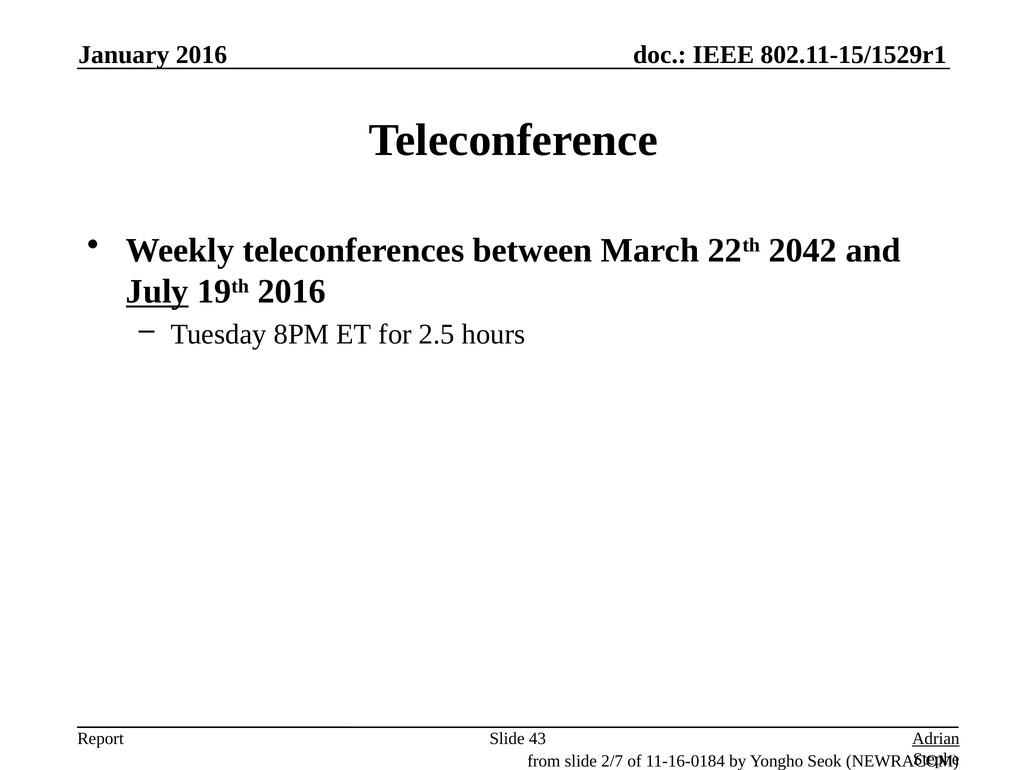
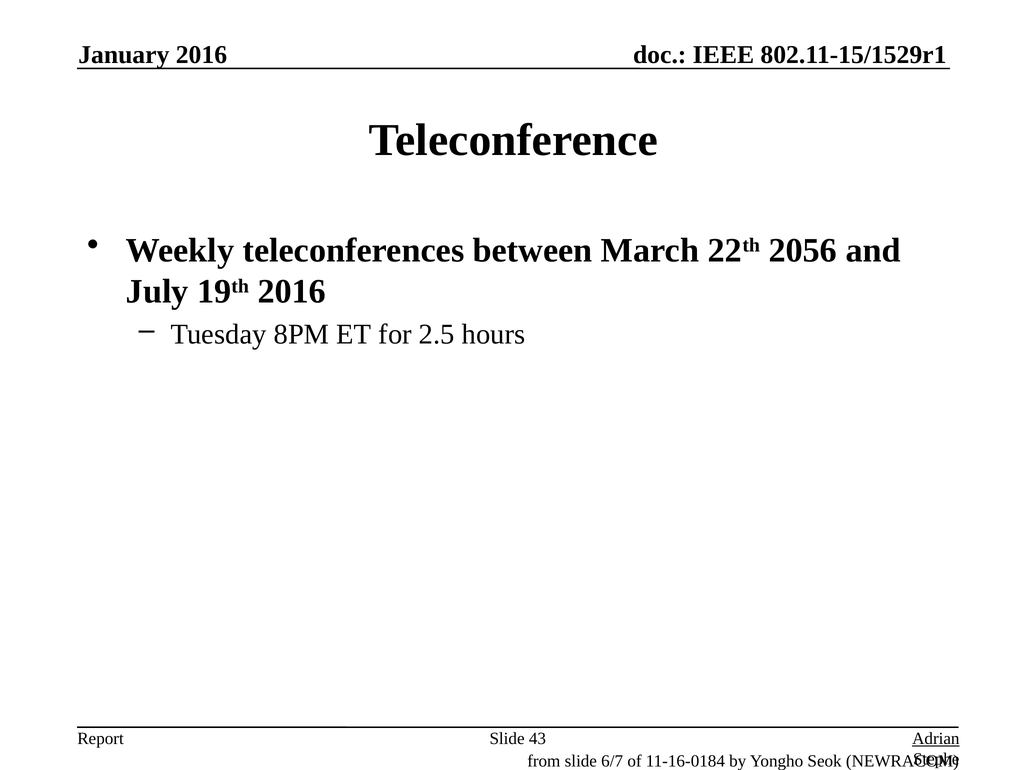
2042: 2042 -> 2056 (803, 251)
July underline: present -> none (157, 292)
2/7: 2/7 -> 6/7 (612, 761)
